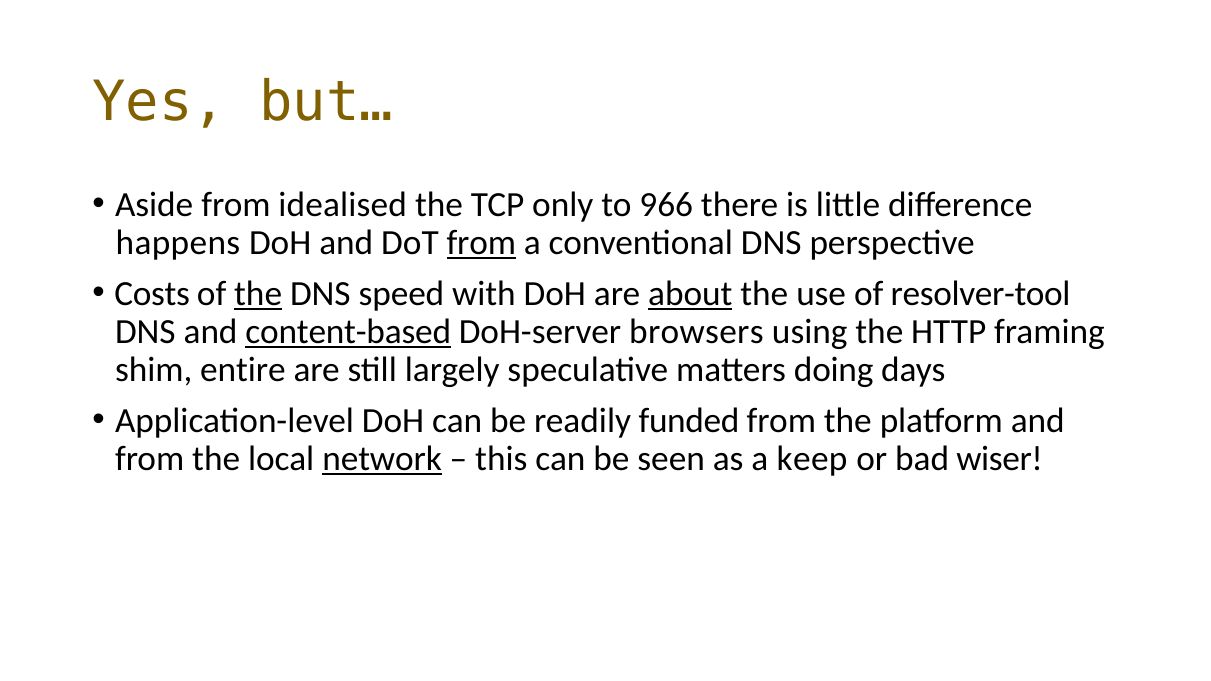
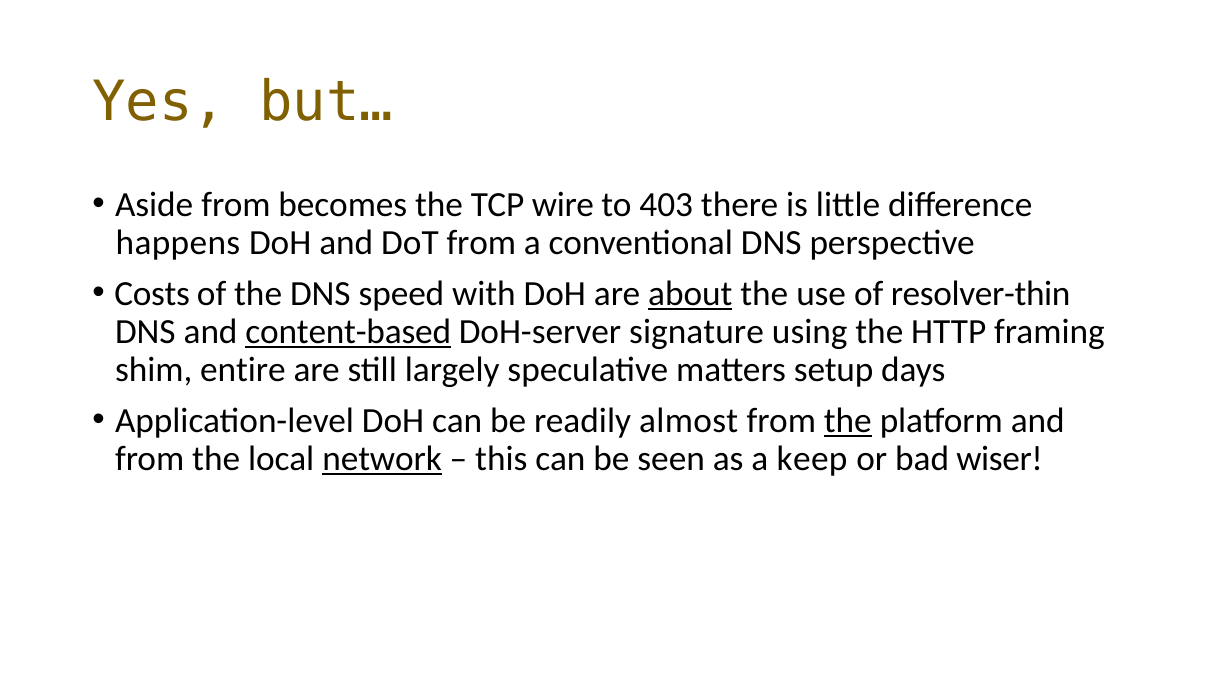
idealised: idealised -> becomes (343, 205)
only: only -> wire (563, 205)
966: 966 -> 403 (666, 205)
from underline: present -> none (481, 243)
the underline: present -> none (258, 294)
resolver-tool: resolver-tool -> resolver-thin (981, 294)
browsers: browsers -> signature (697, 332)
doing: doing -> setup (834, 370)
funded: funded -> almost (689, 421)
the underline: none -> present (848, 421)
